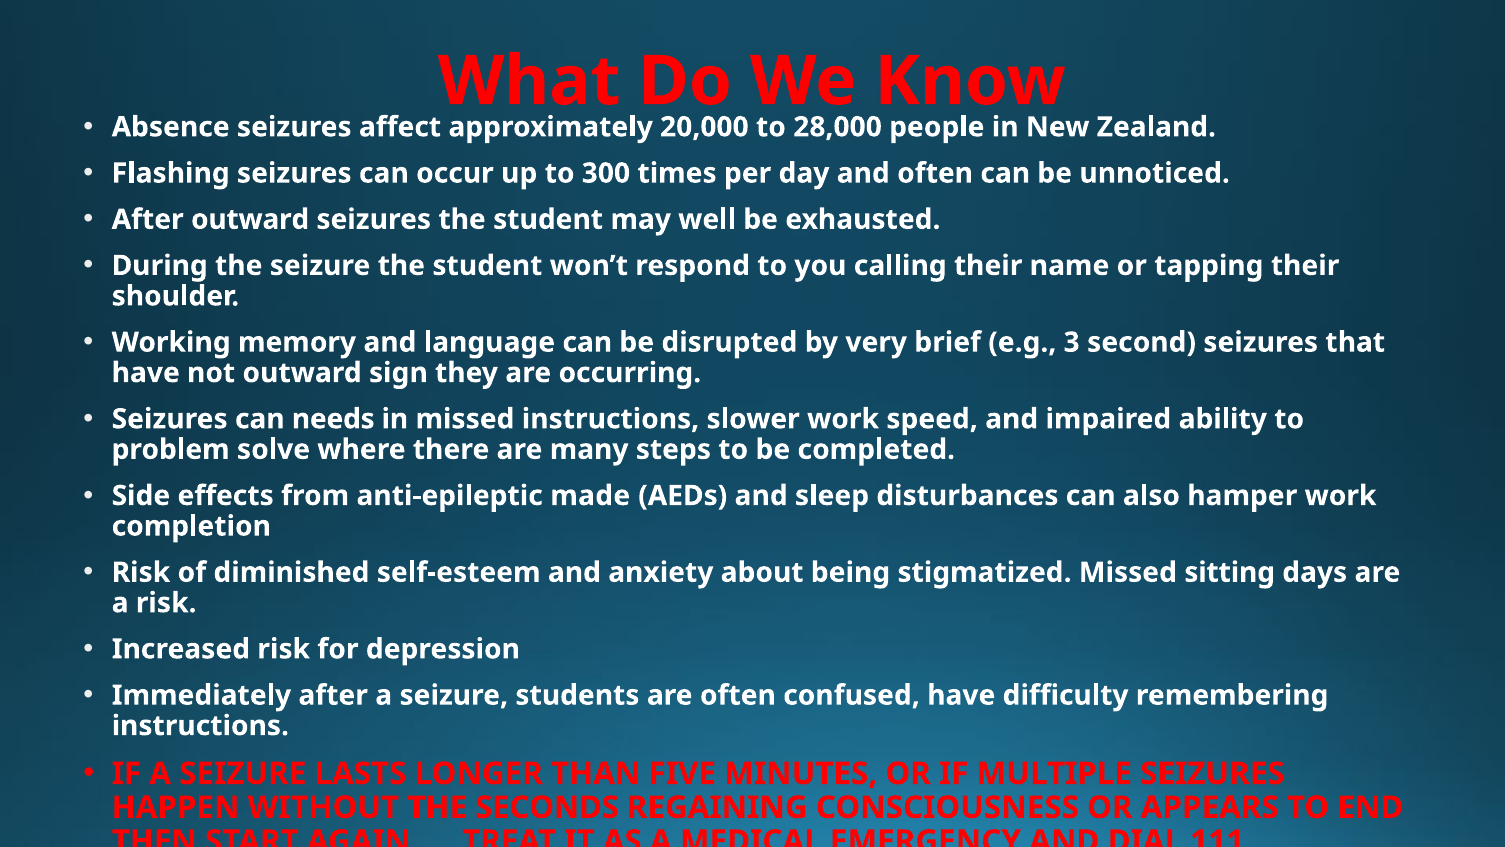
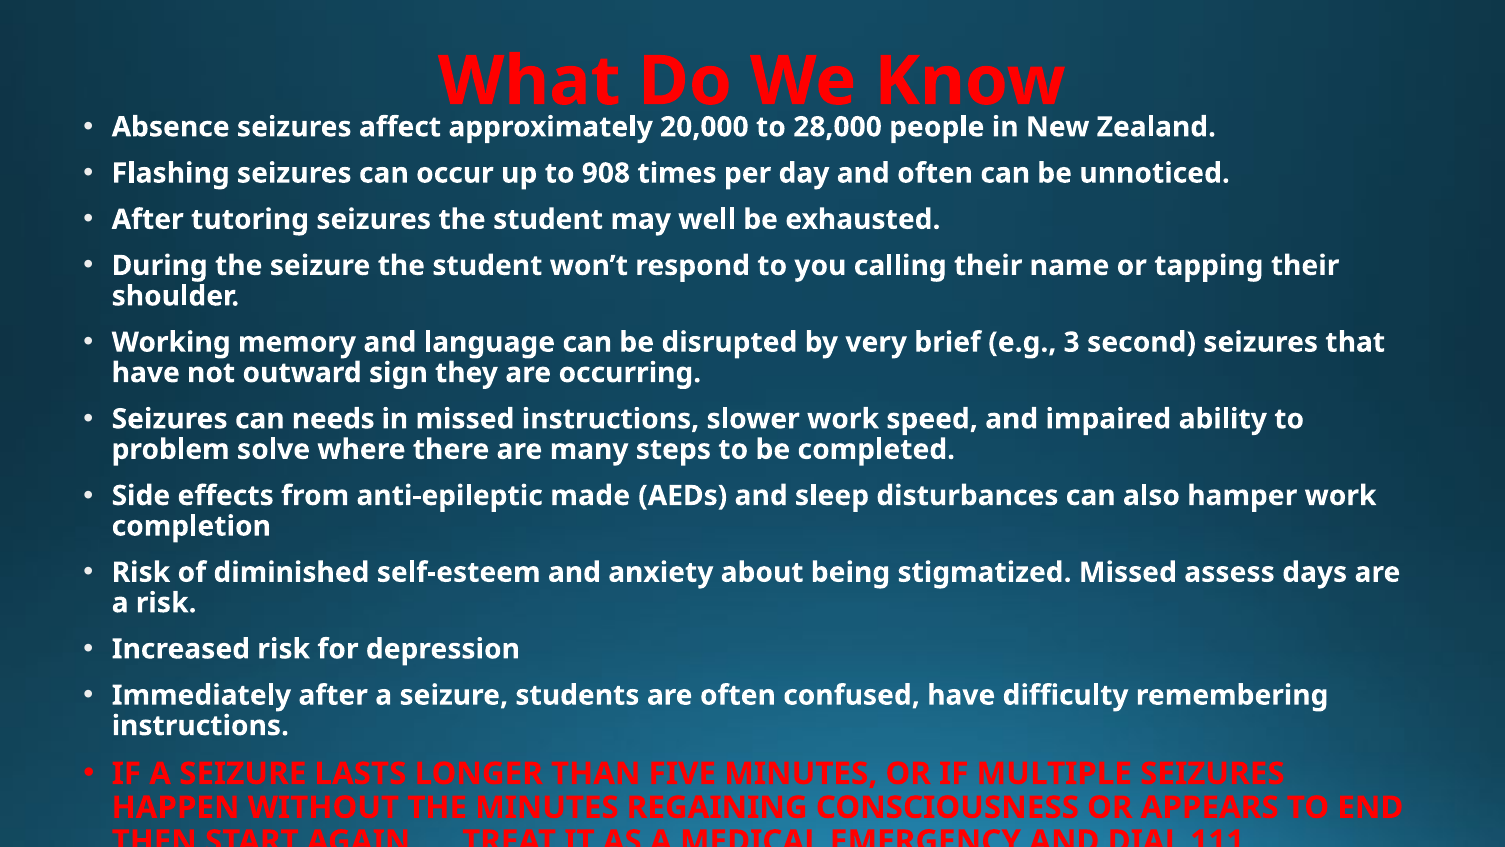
300: 300 -> 908 (606, 173)
After outward: outward -> tutoring (250, 219)
sitting: sitting -> assess (1230, 572)
THE SECONDS: SECONDS -> MINUTES (547, 807)
